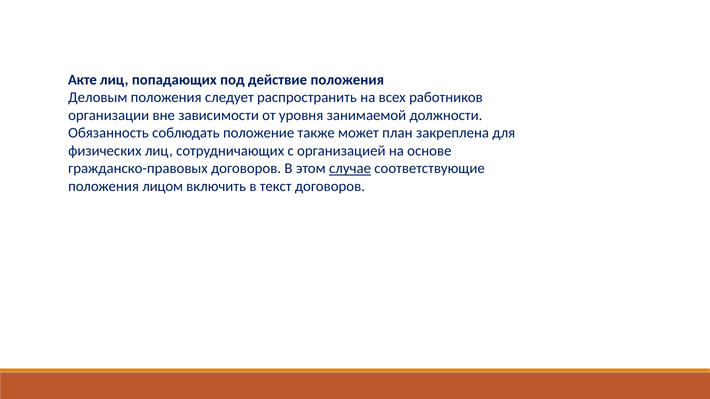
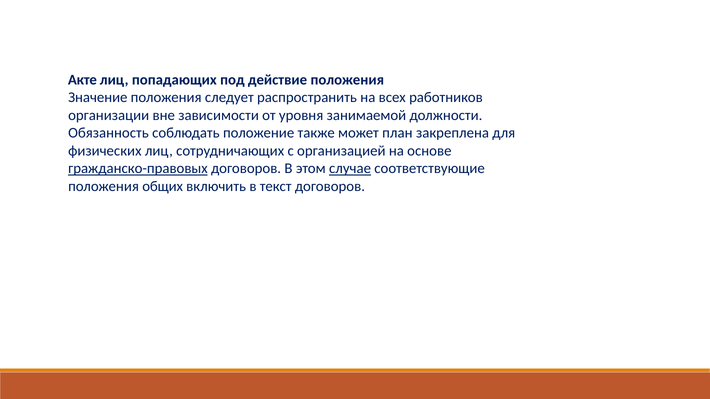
Деловым: Деловым -> Значение (98, 98)
гражданско-правовых underline: none -> present (138, 169)
лицом: лицом -> общих (163, 186)
